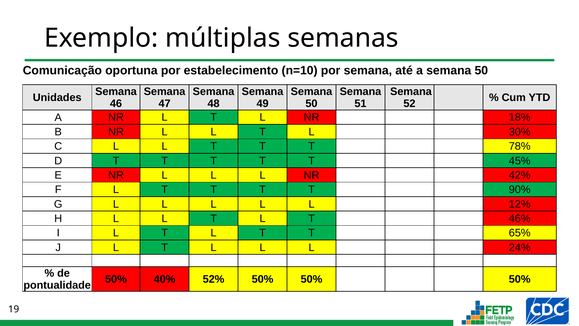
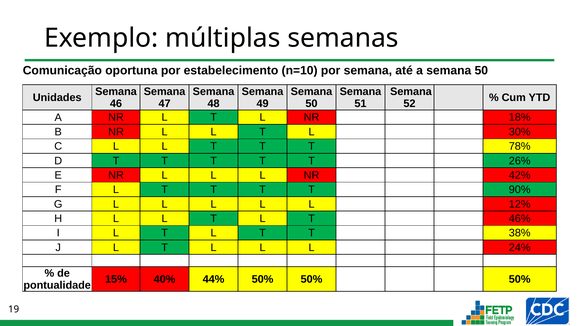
45%: 45% -> 26% (520, 161)
65%: 65% -> 38% (520, 233)
50%: 50% -> 15% (116, 279)
52%: 52% -> 44% (214, 279)
